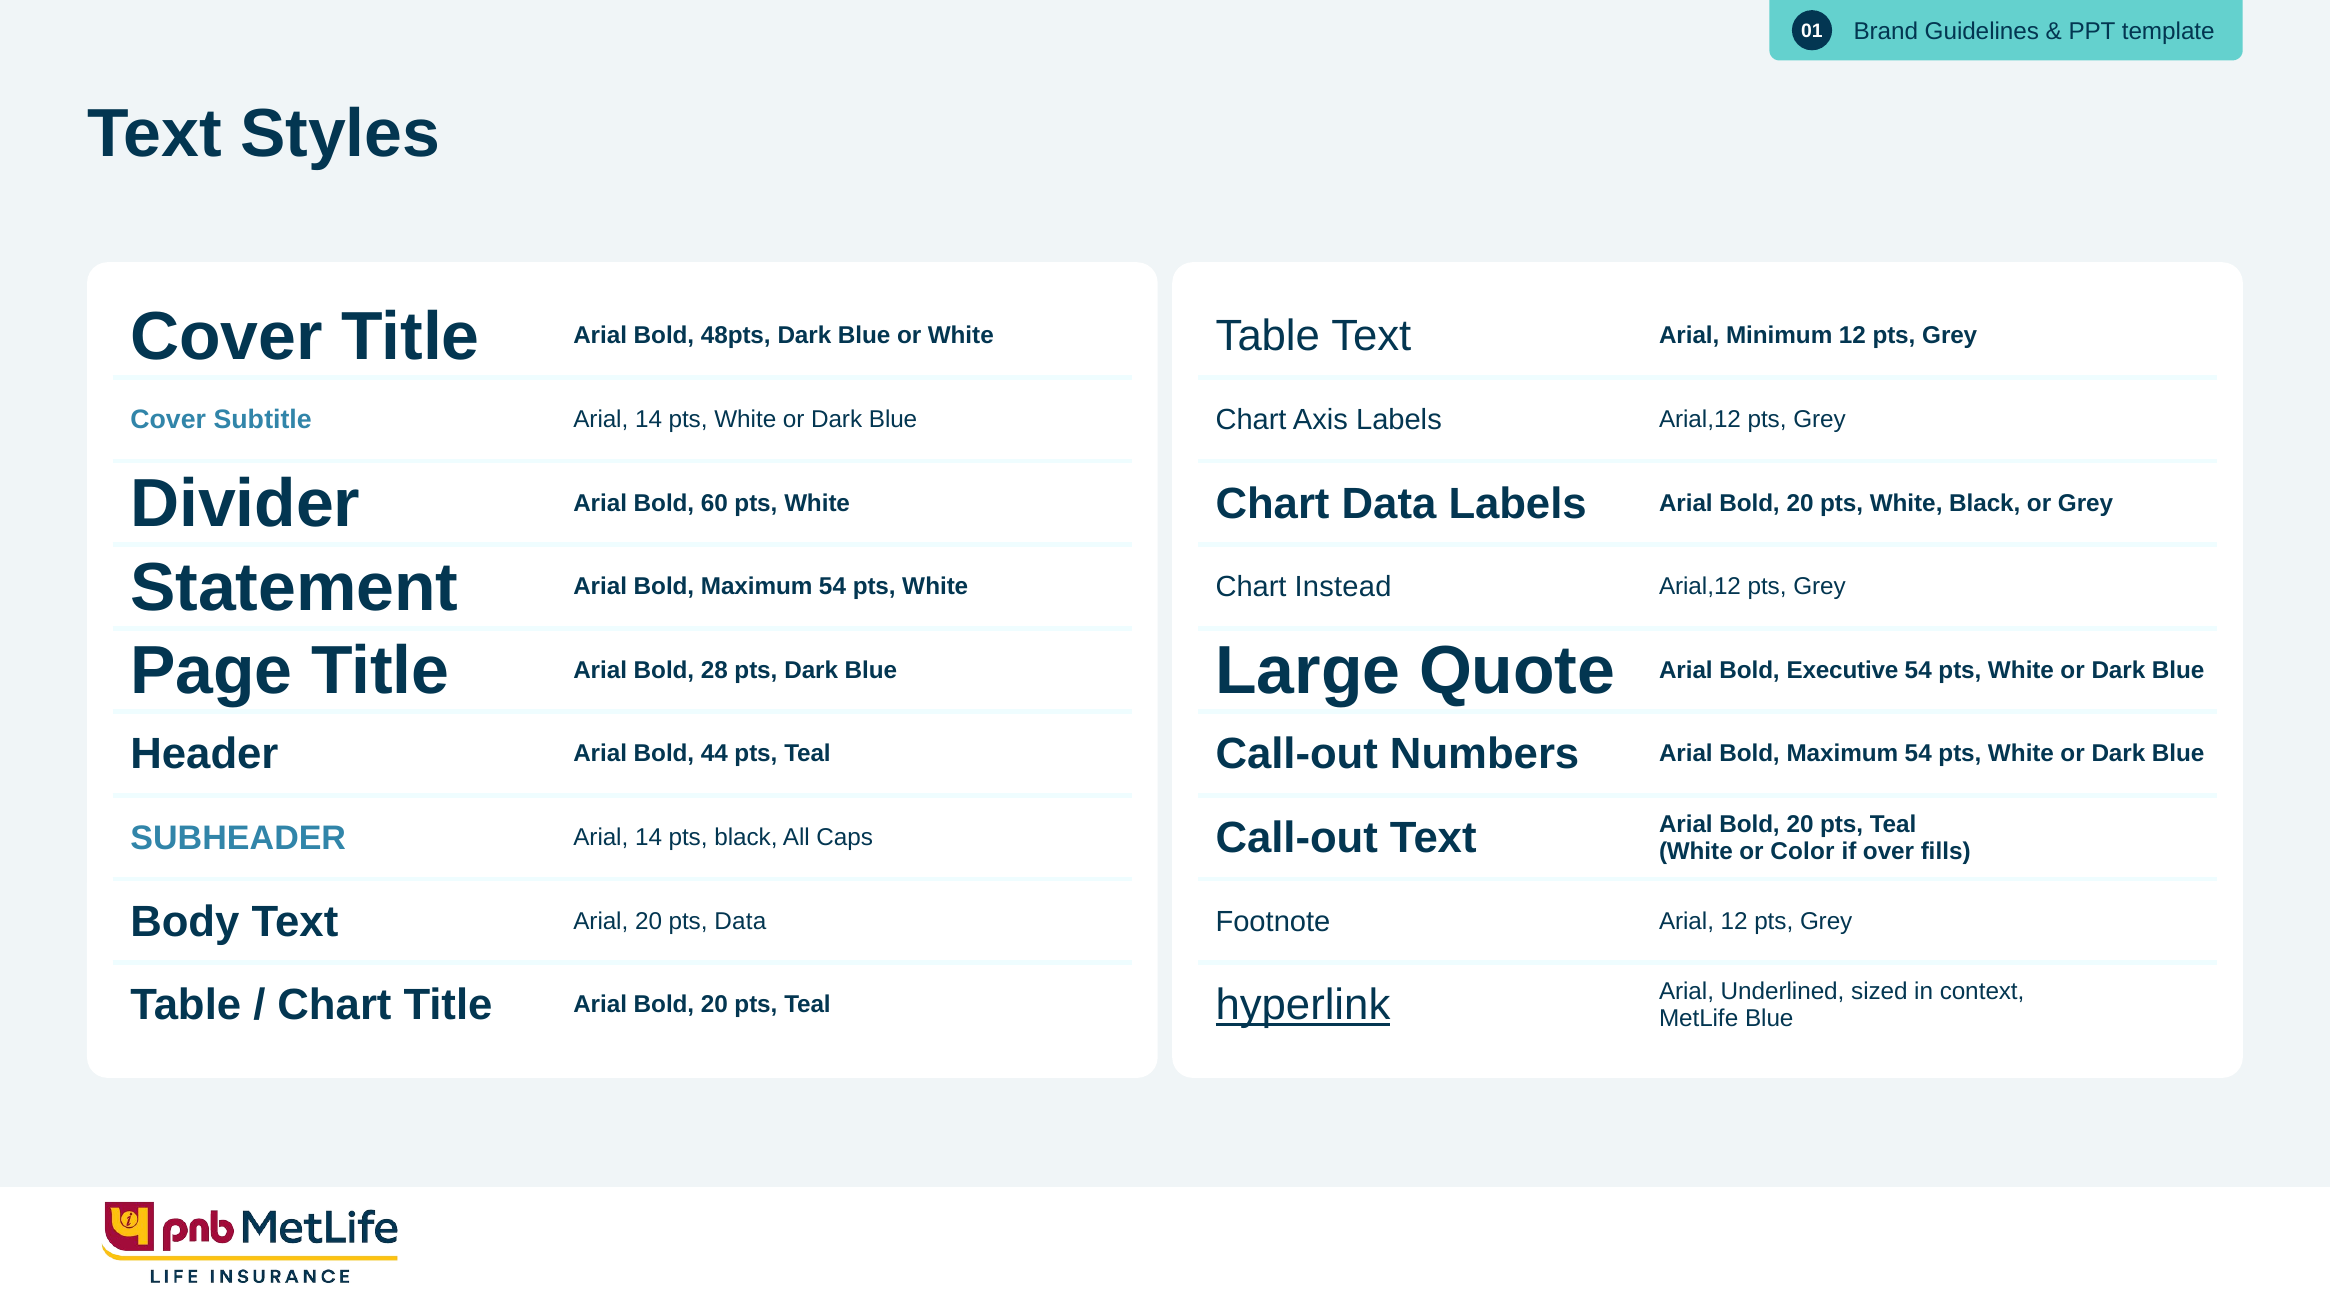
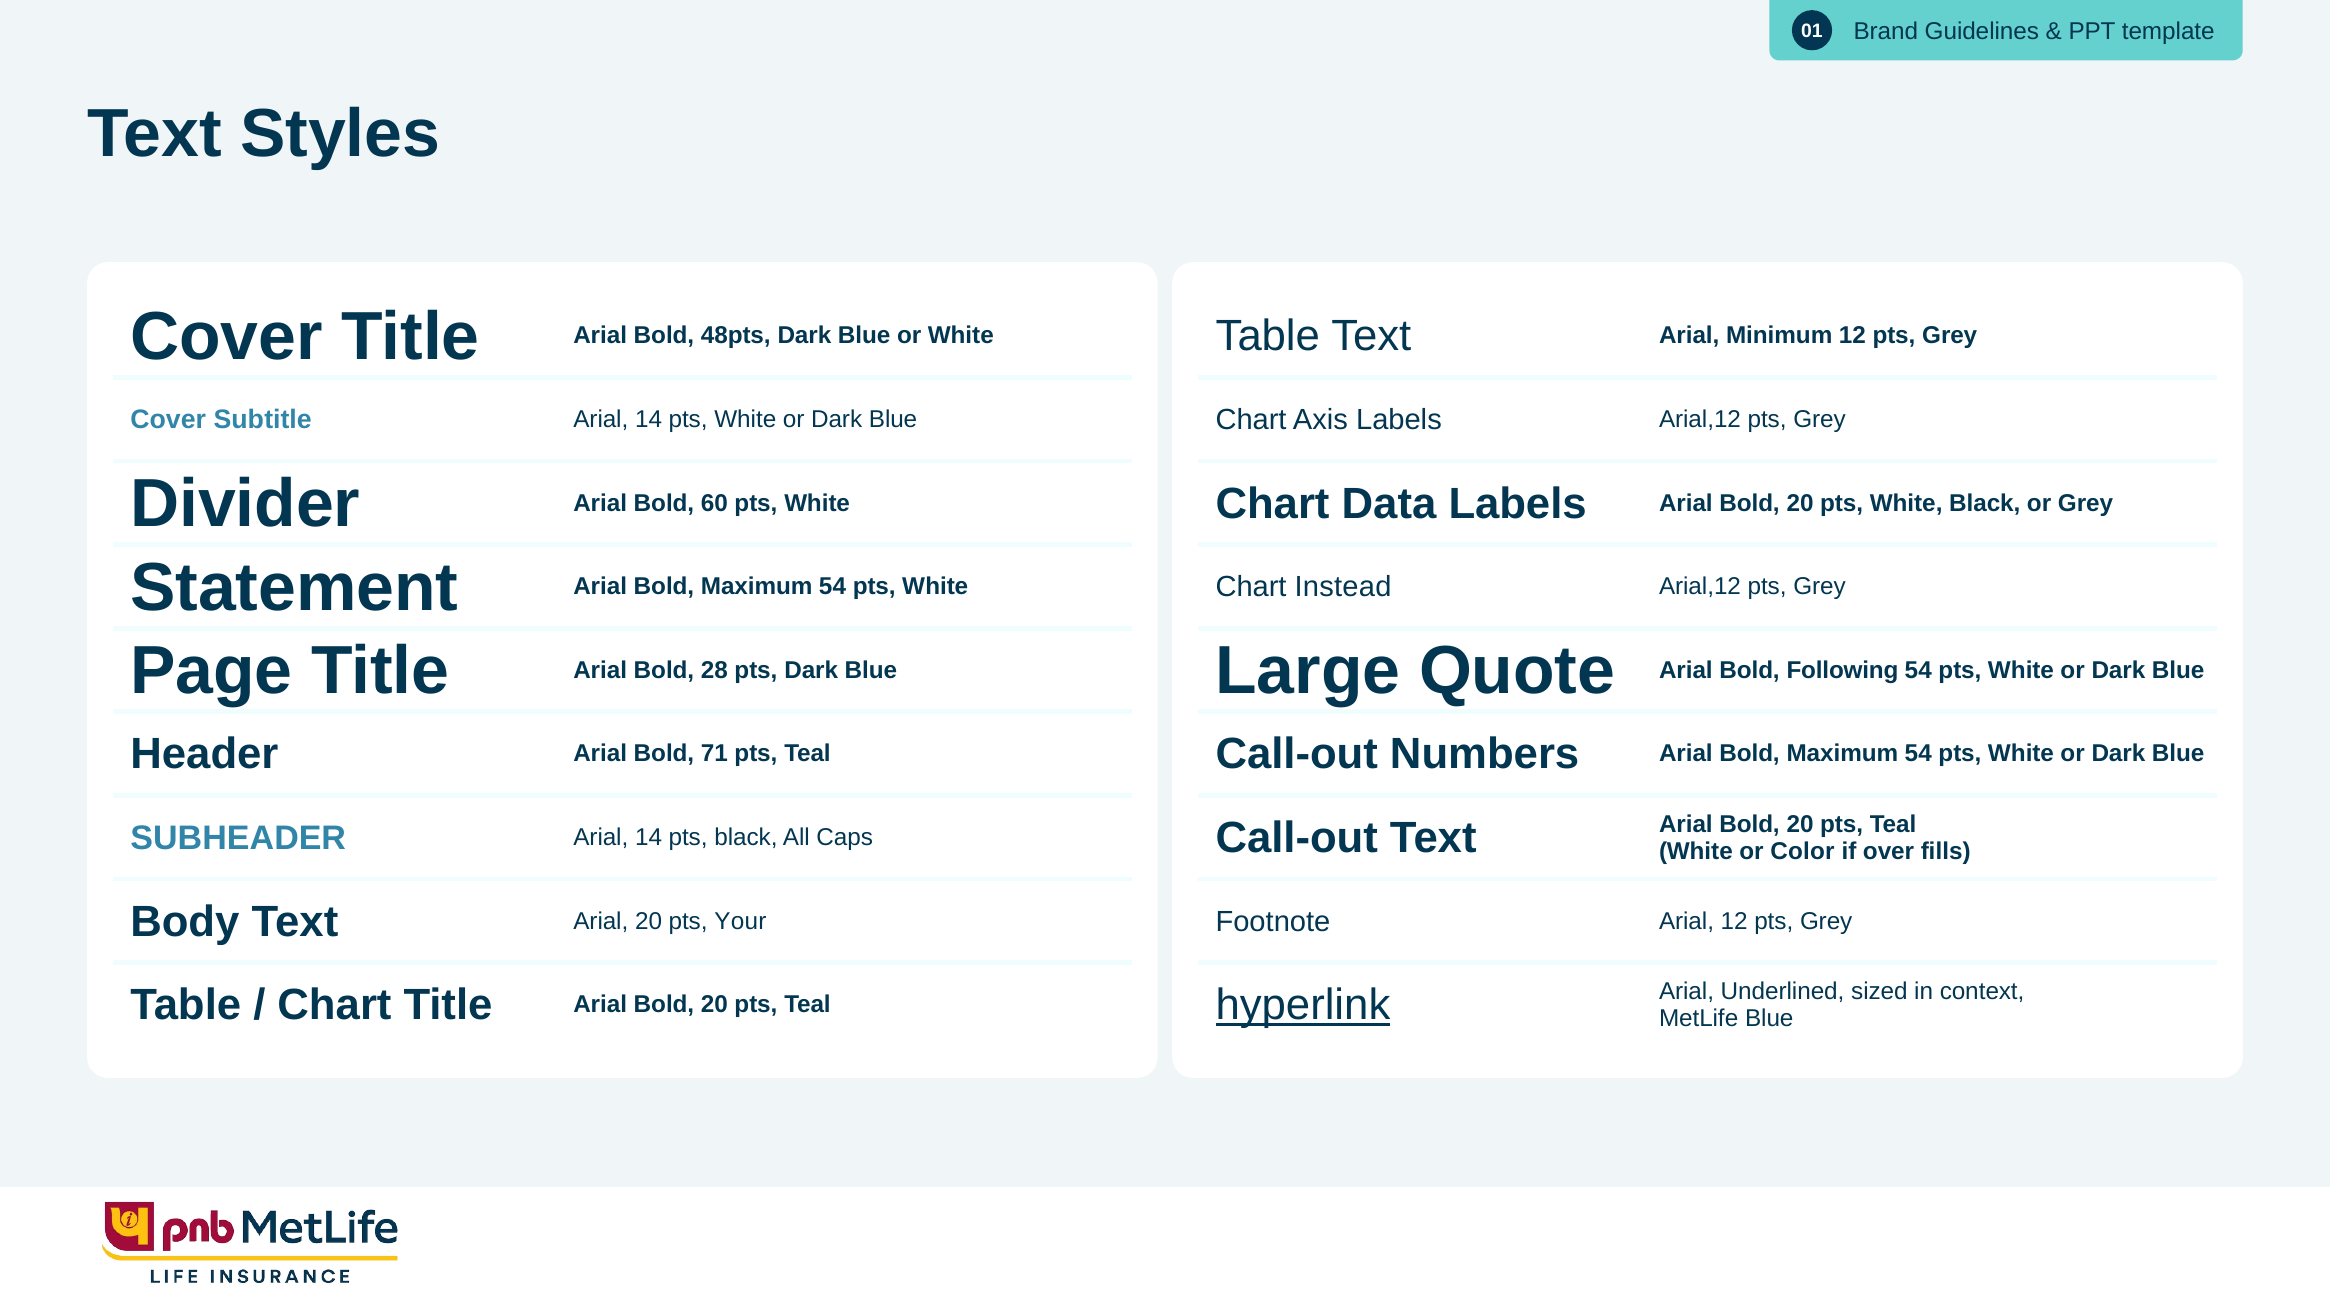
Executive: Executive -> Following (1842, 670)
44: 44 -> 71 (714, 754)
pts Data: Data -> Your (740, 921)
